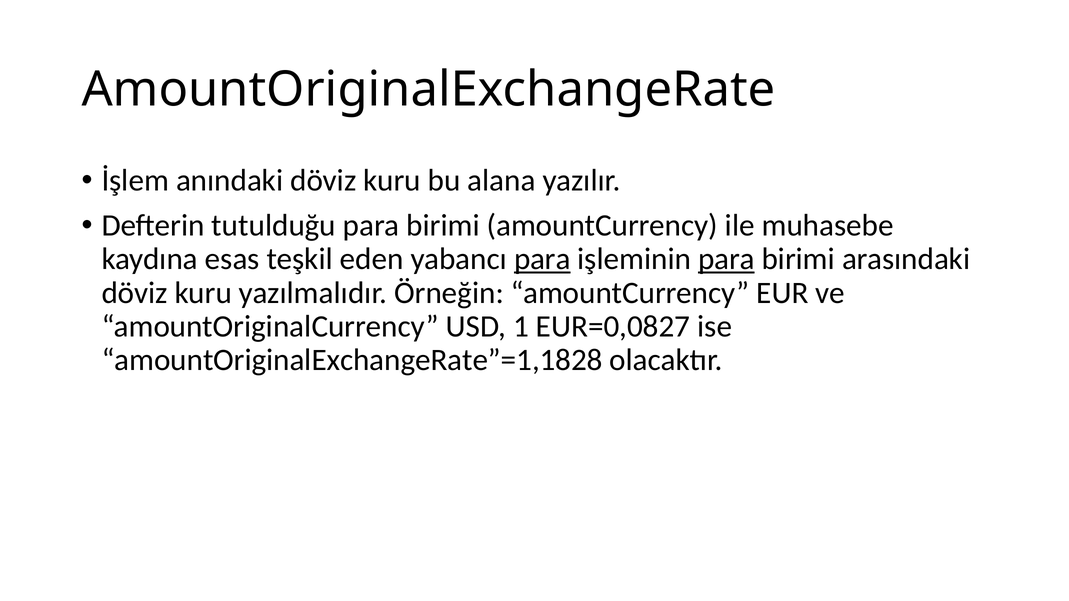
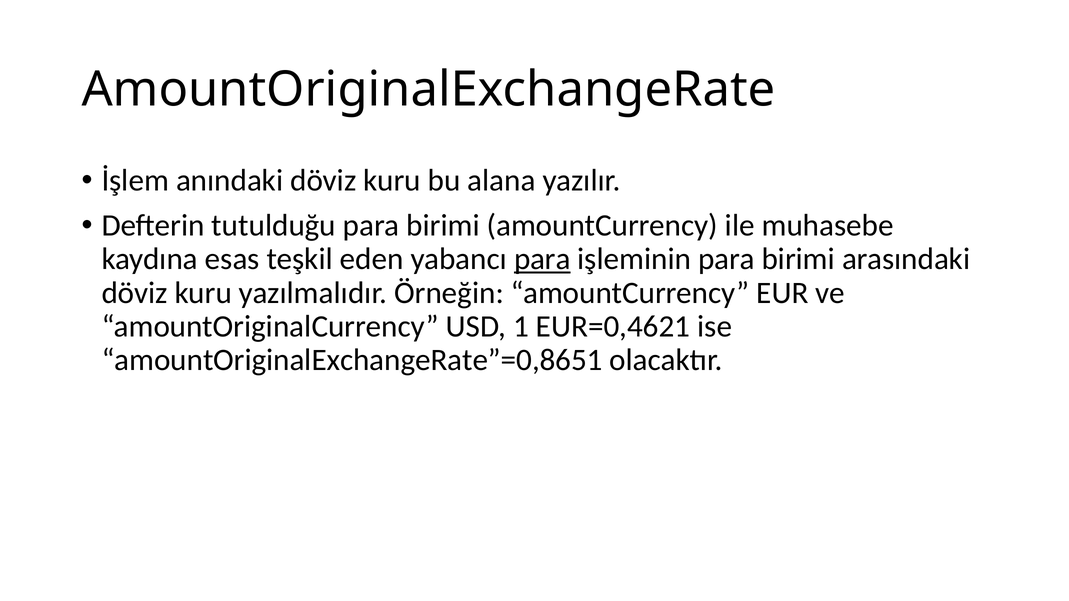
para underline: present -> none (726, 259)
EUR=0,0827: EUR=0,0827 -> EUR=0,4621 (613, 327)
amountOriginalExchangeRate”=1,1828: amountOriginalExchangeRate”=1,1828 -> amountOriginalExchangeRate”=0,8651 (352, 360)
